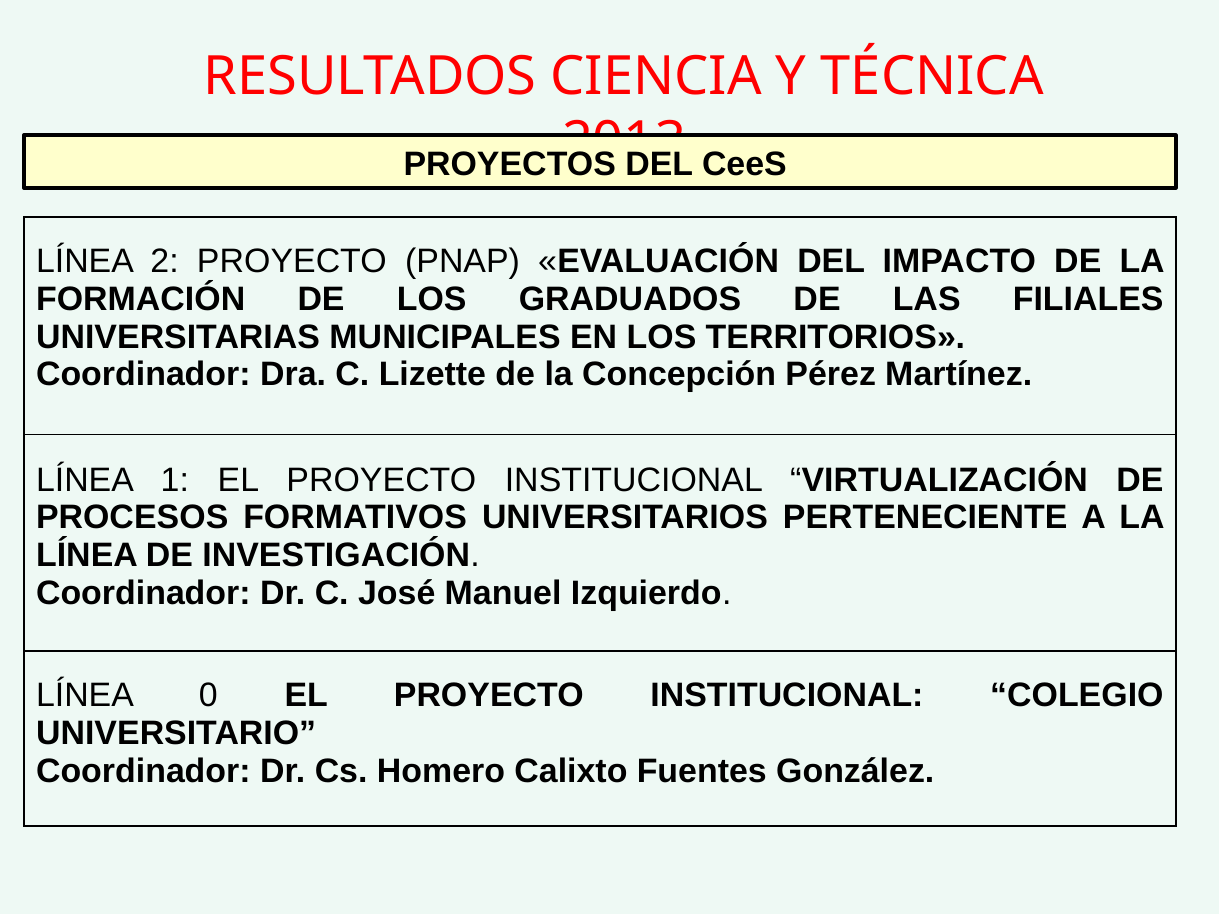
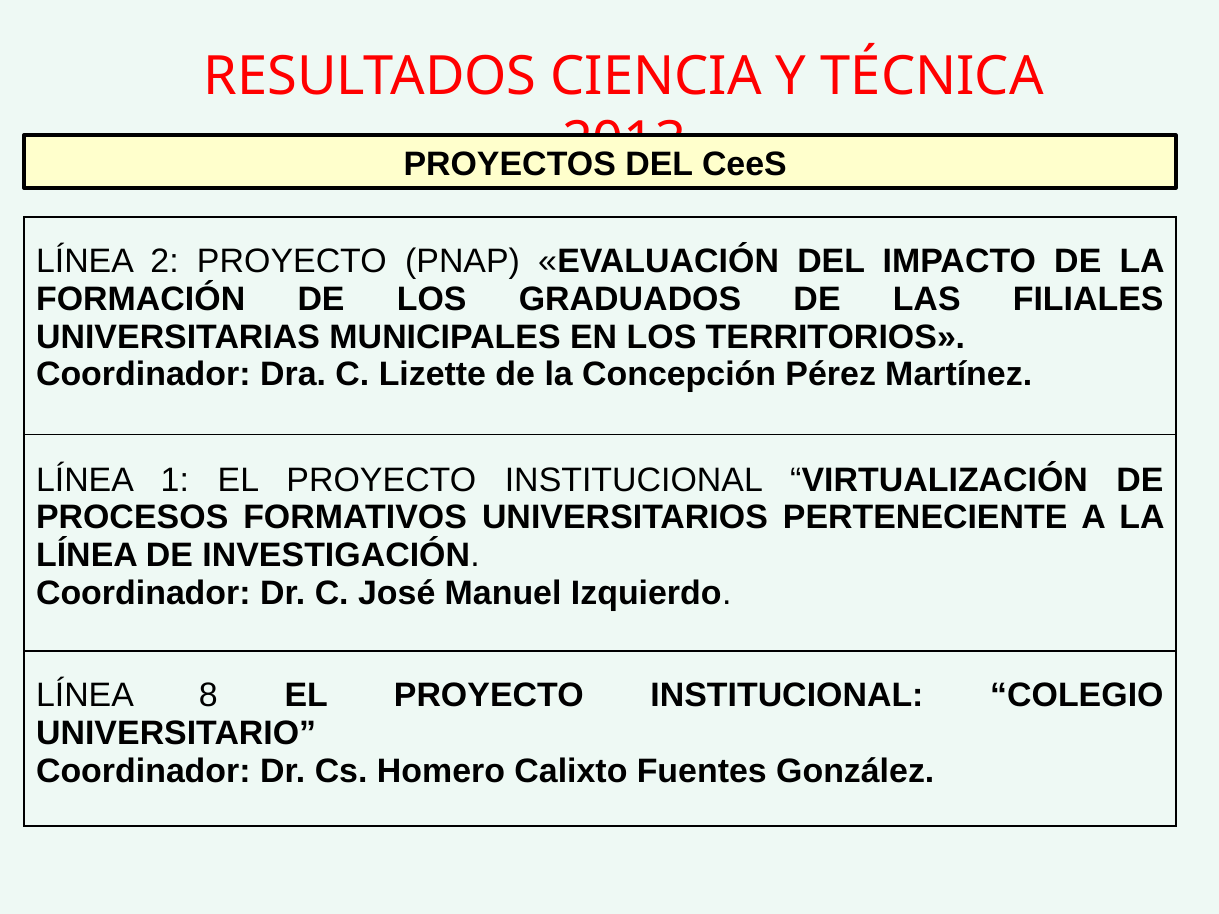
0: 0 -> 8 (208, 696)
